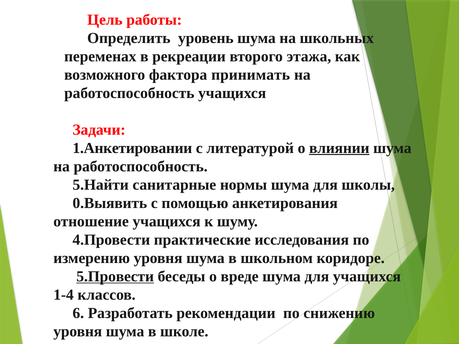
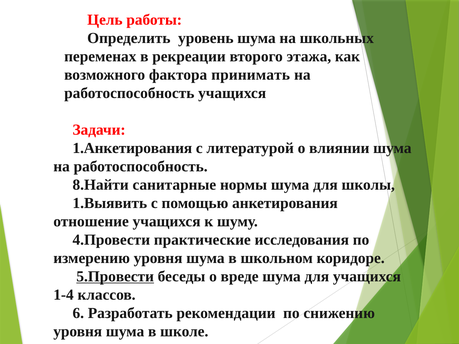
1.Анкетировании: 1.Анкетировании -> 1.Анкетирования (132, 148)
влиянии underline: present -> none (339, 148)
5.Найти: 5.Найти -> 8.Найти (101, 185)
0.Выявить: 0.Выявить -> 1.Выявить (110, 203)
